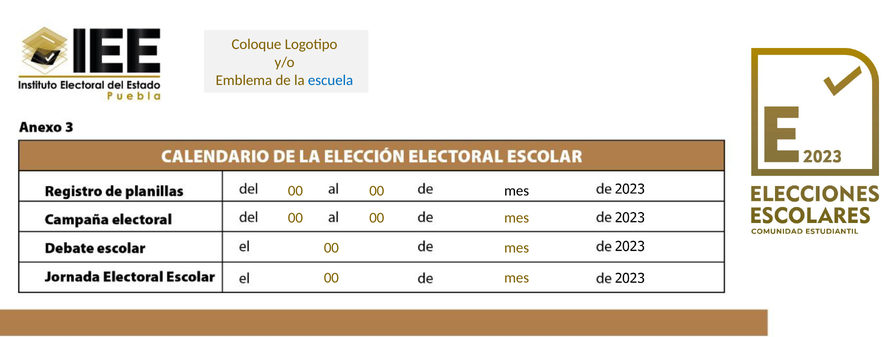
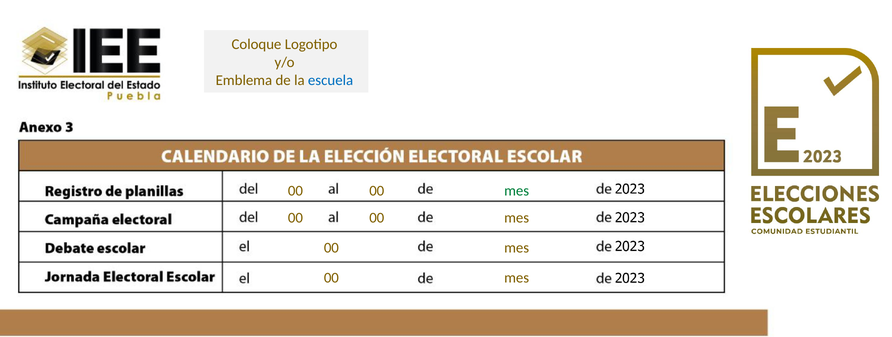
mes colour: black -> green (517, 191)
